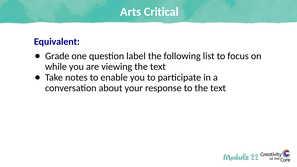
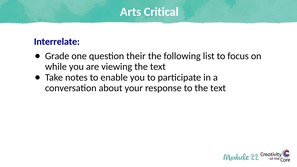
Equivalent: Equivalent -> Interrelate (57, 42)
label: label -> their (136, 56)
